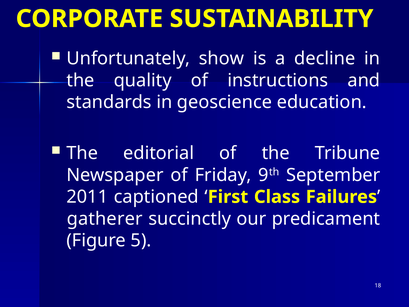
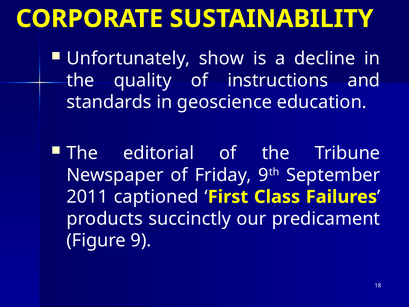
gatherer: gatherer -> products (105, 219)
5: 5 -> 9 (141, 240)
